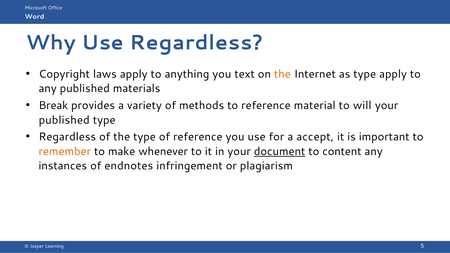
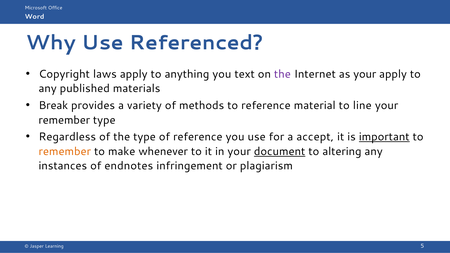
Use Regardless: Regardless -> Referenced (196, 43)
the colour: orange -> purple (282, 74)
as type: type -> your (365, 74)
will: will -> line (362, 105)
published: published -> remember (64, 120)
important underline: none -> present (384, 137)
content: content -> altering (342, 151)
